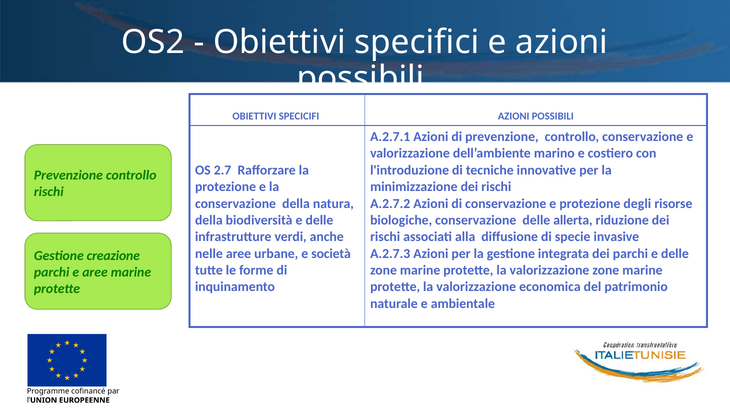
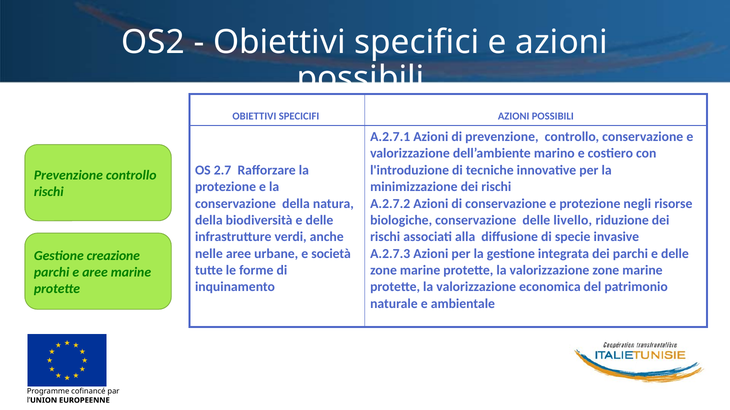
degli: degli -> negli (637, 204)
allerta: allerta -> livello (573, 221)
